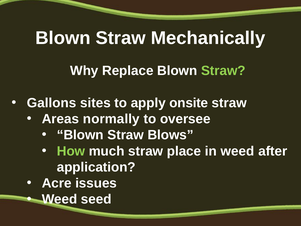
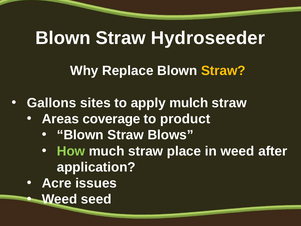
Mechanically: Mechanically -> Hydroseeder (208, 38)
Straw colour: light green -> yellow (223, 71)
onsite: onsite -> mulch (189, 103)
normally: normally -> coverage (111, 119)
oversee: oversee -> product (185, 119)
